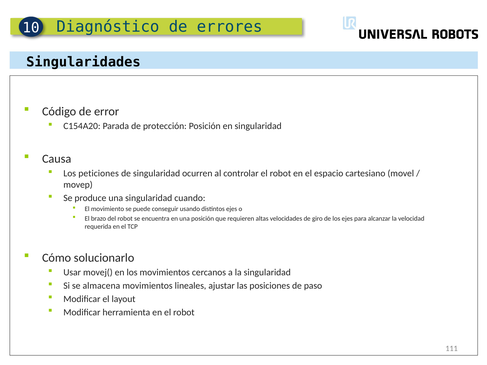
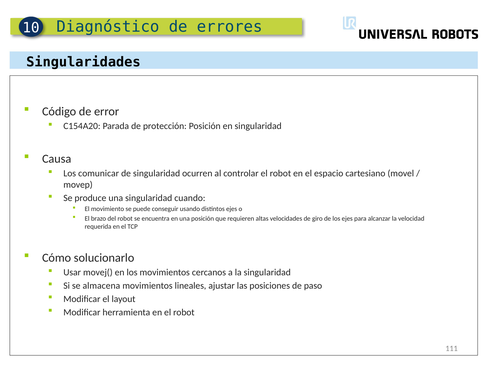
peticiones: peticiones -> comunicar (99, 174)
